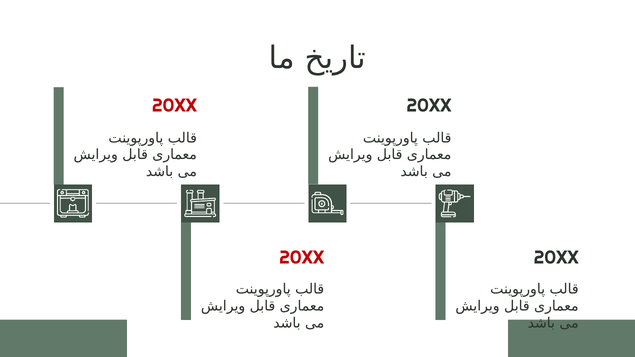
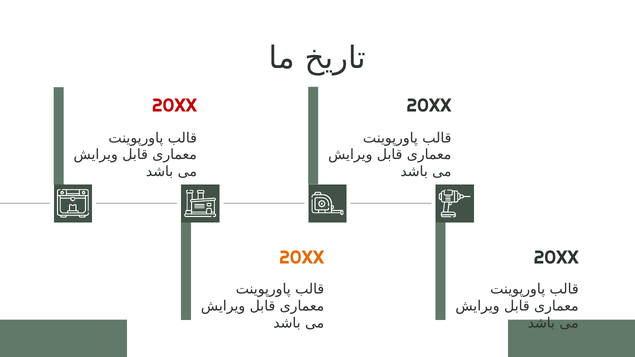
20XX colour: red -> orange (302, 258)
